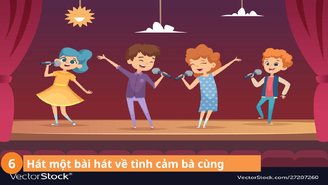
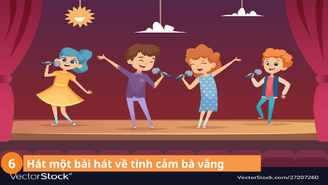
cùng: cùng -> vắng (211, 164)
